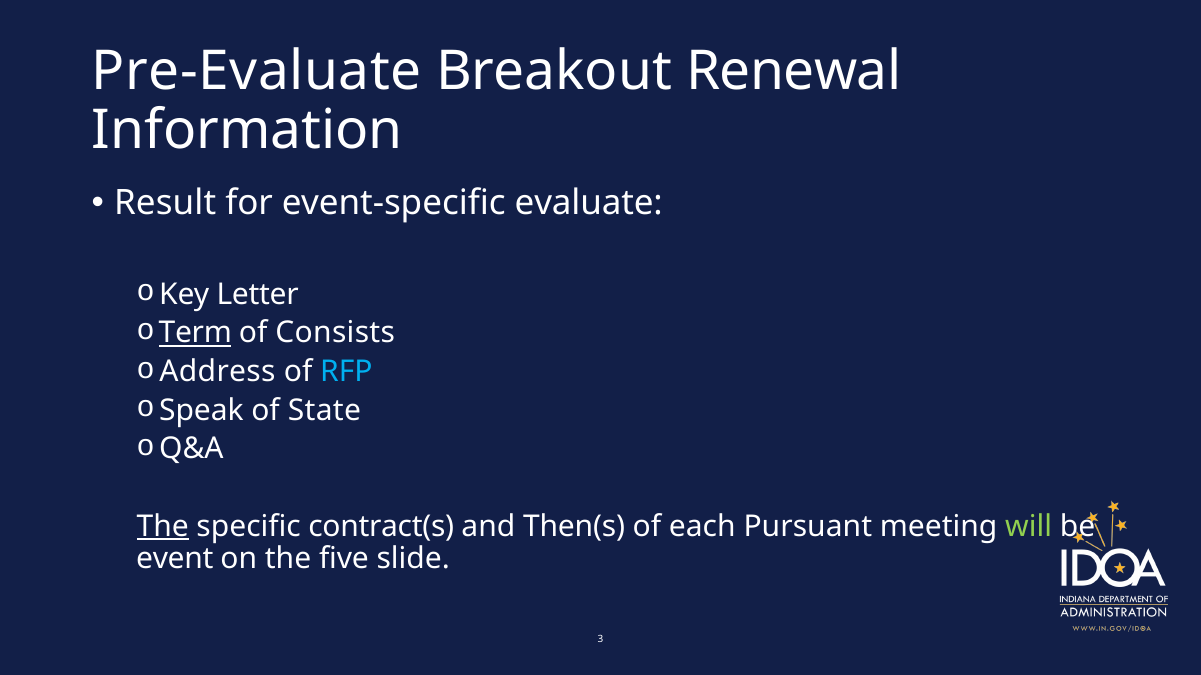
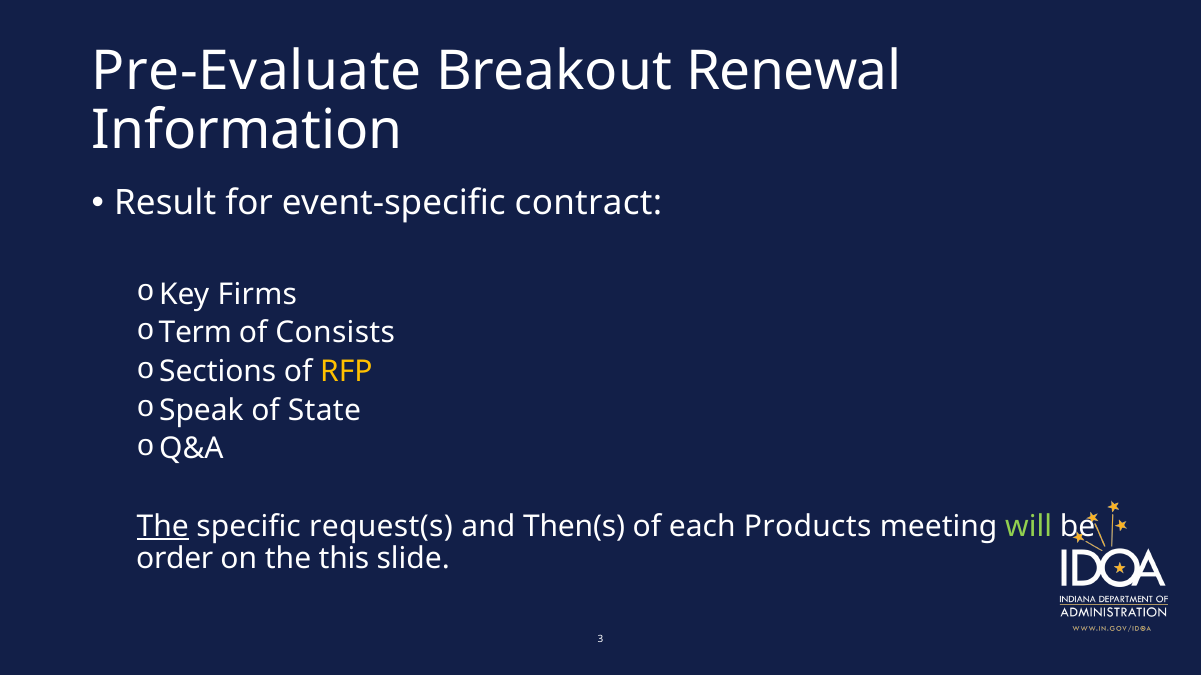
evaluate: evaluate -> contract (588, 203)
Letter: Letter -> Firms (257, 295)
Term underline: present -> none (195, 333)
Address: Address -> Sections (218, 372)
RFP colour: light blue -> yellow (346, 372)
contract(s: contract(s -> request(s (381, 527)
Pursuant: Pursuant -> Products (808, 527)
event: event -> order (175, 559)
five: five -> this (344, 559)
